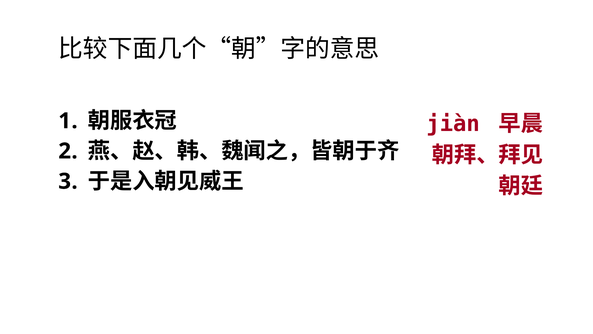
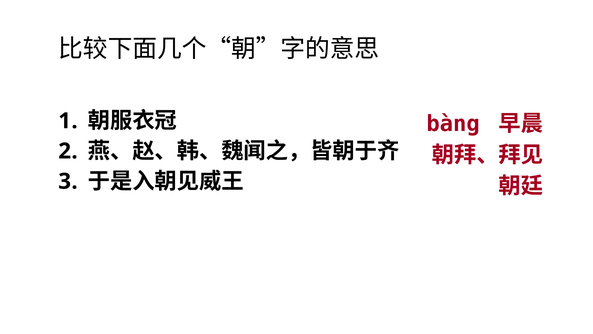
jiàn: jiàn -> bàng (453, 124)
